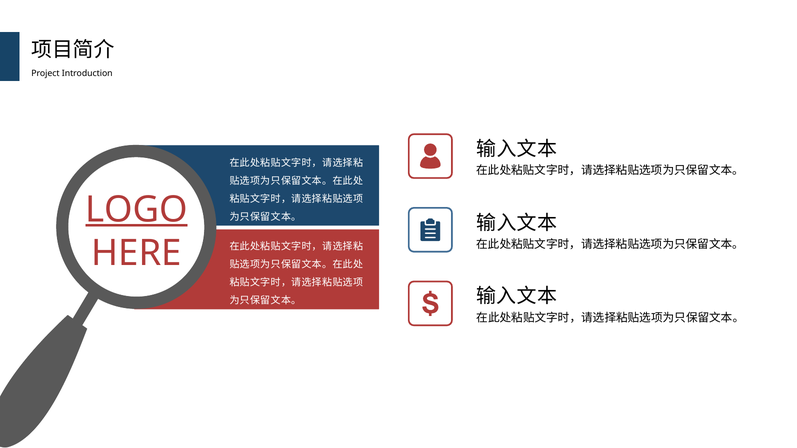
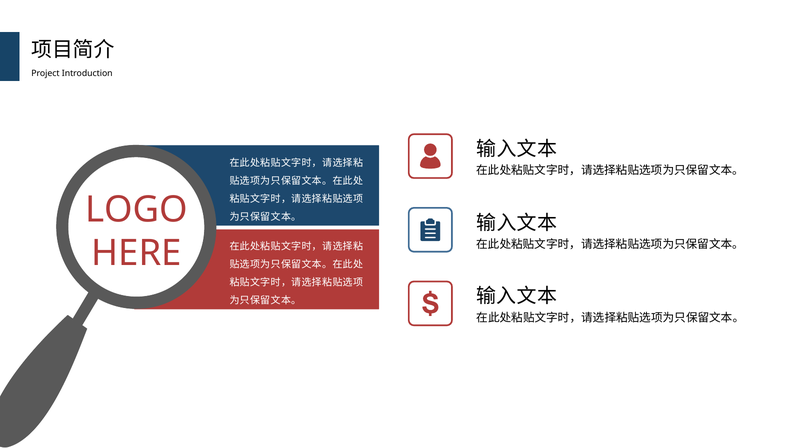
LOGO underline: present -> none (137, 210)
